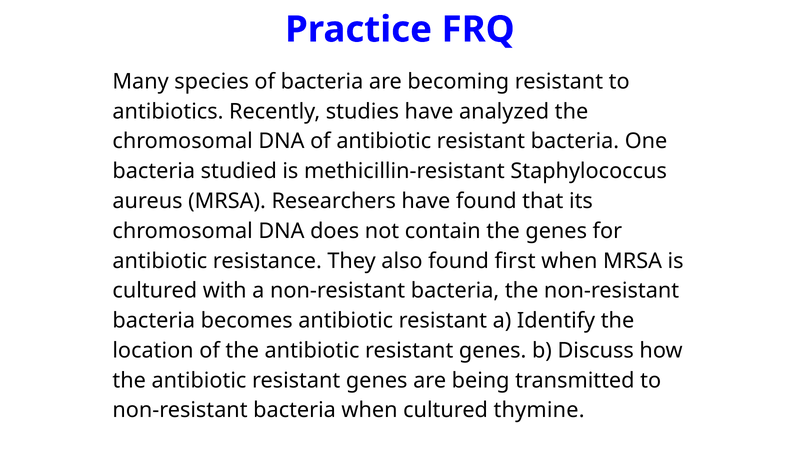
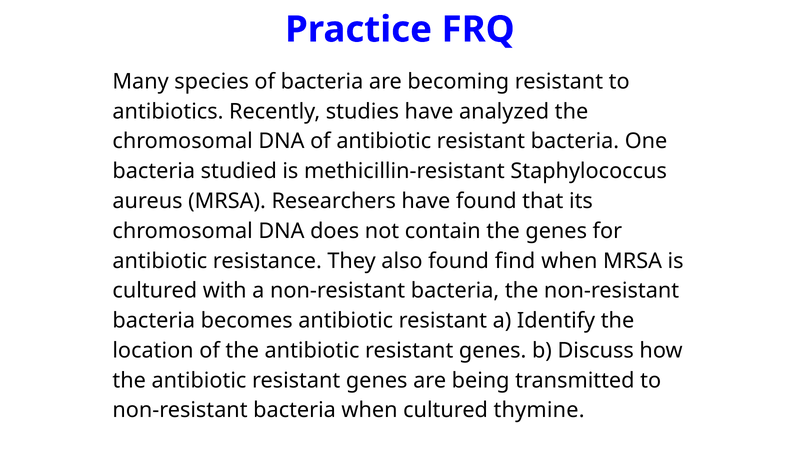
first: first -> find (515, 261)
